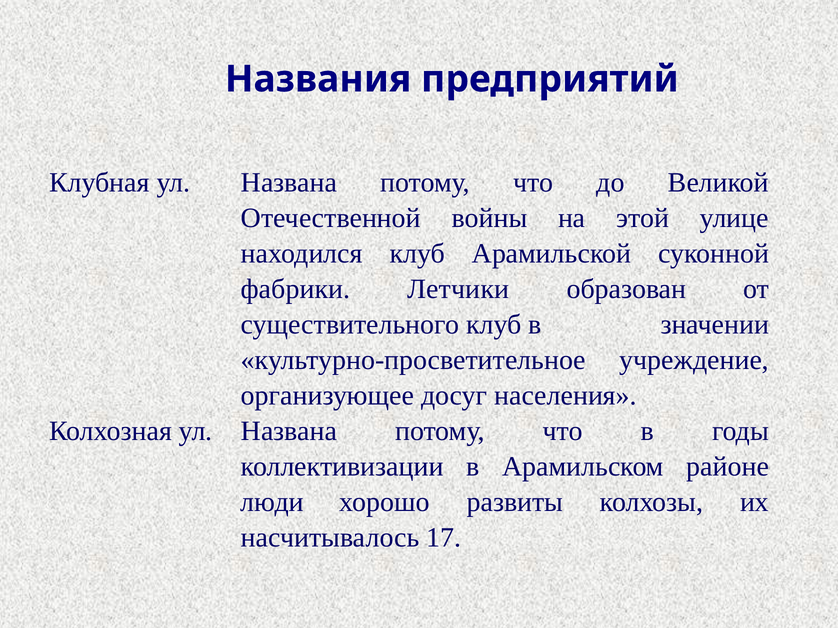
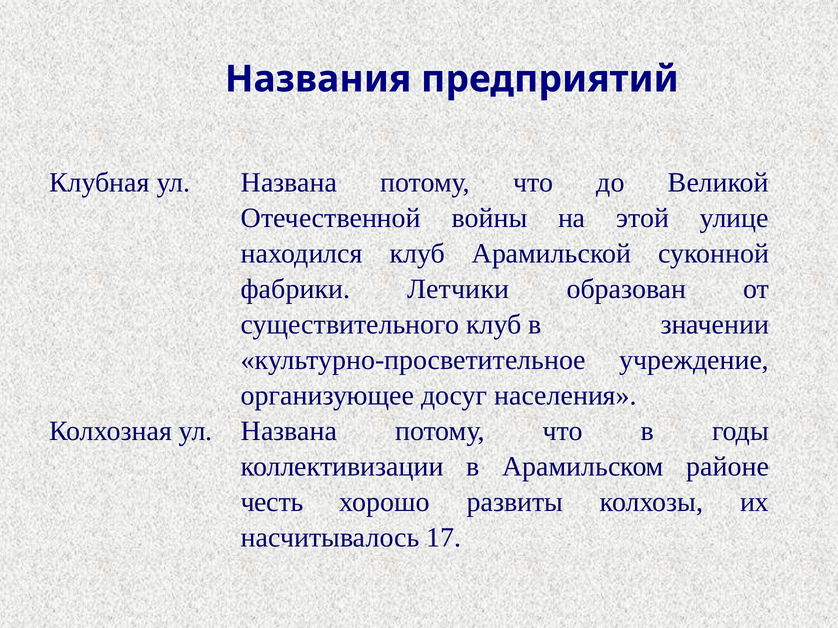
люди: люди -> честь (272, 502)
